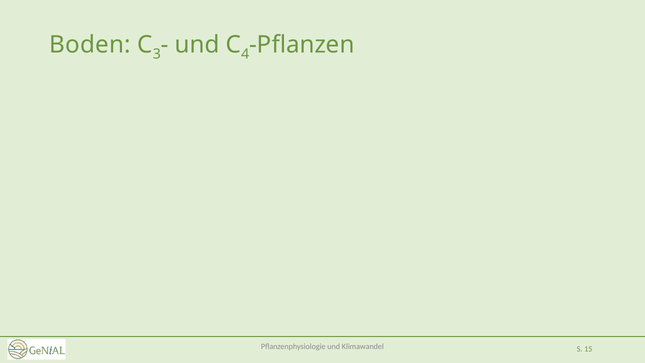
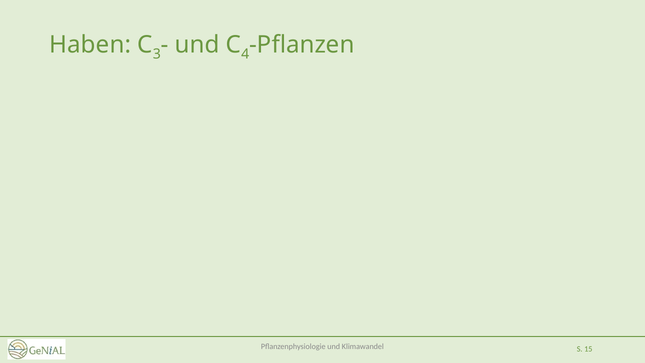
Boden: Boden -> Haben (90, 45)
